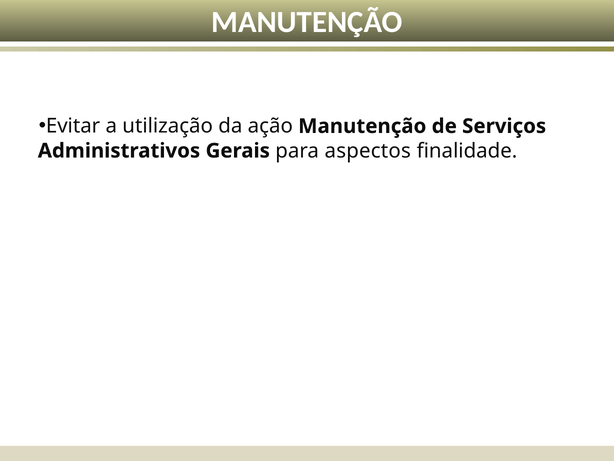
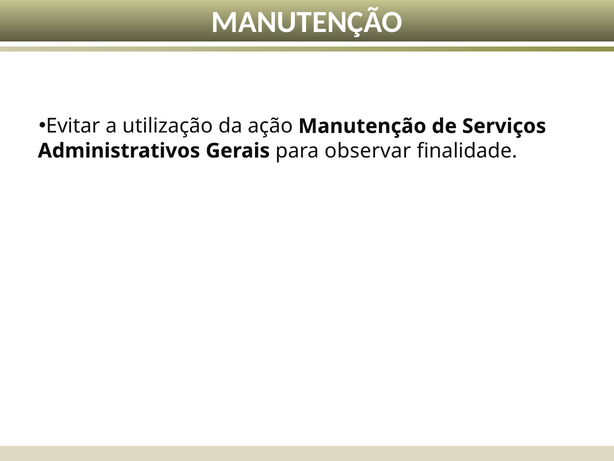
aspectos: aspectos -> observar (368, 151)
